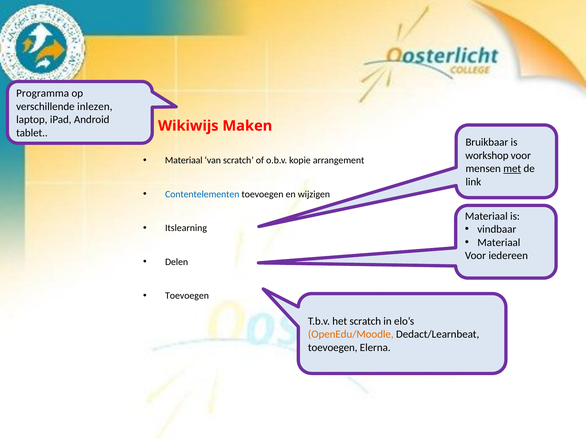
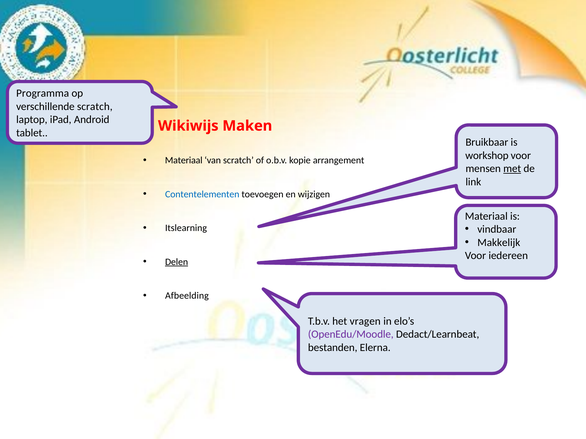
verschillende inlezen: inlezen -> scratch (95, 107)
Materiaal: Materiaal -> Makkelijk (499, 243)
Delen underline: none -> present (177, 262)
Toevoegen: Toevoegen -> Afbeelding (187, 296)
het scratch: scratch -> vragen (365, 321)
OpenEdu/Moodle colour: orange -> purple (351, 335)
toevoegen: toevoegen -> bestanden (333, 348)
